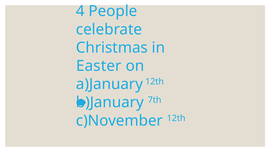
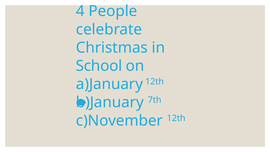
Easter: Easter -> School (99, 66)
